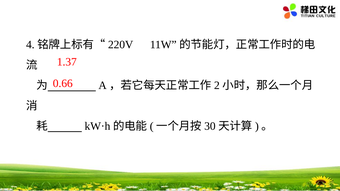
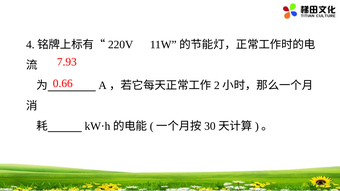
1.37: 1.37 -> 7.93 (67, 62)
